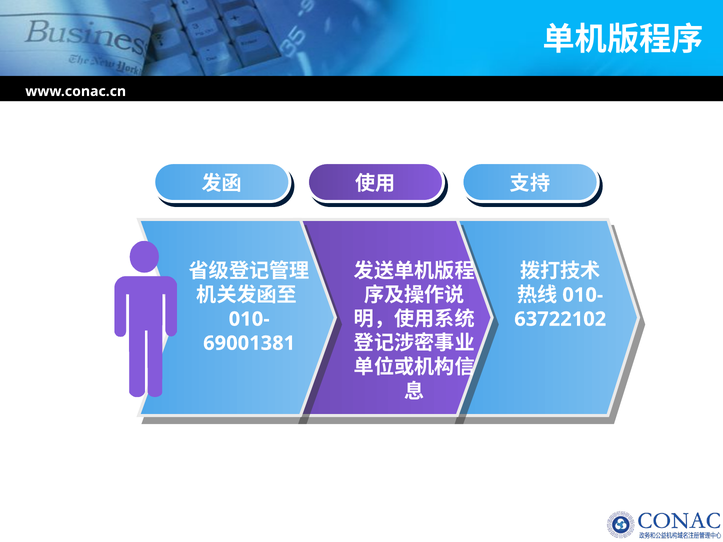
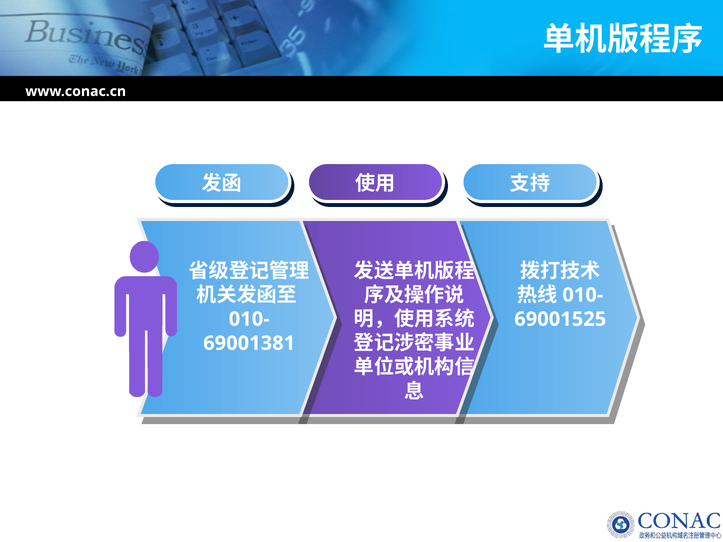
63722102: 63722102 -> 69001525 (560, 319)
